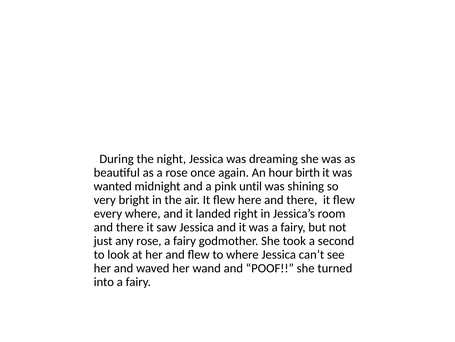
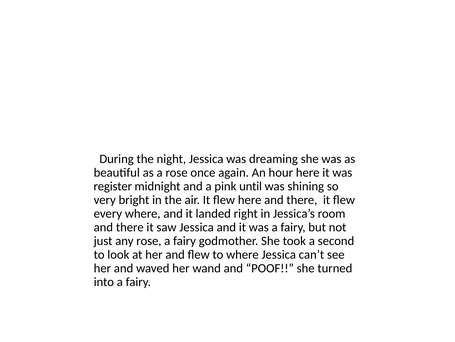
hour birth: birth -> here (308, 172)
wanted: wanted -> register (113, 186)
